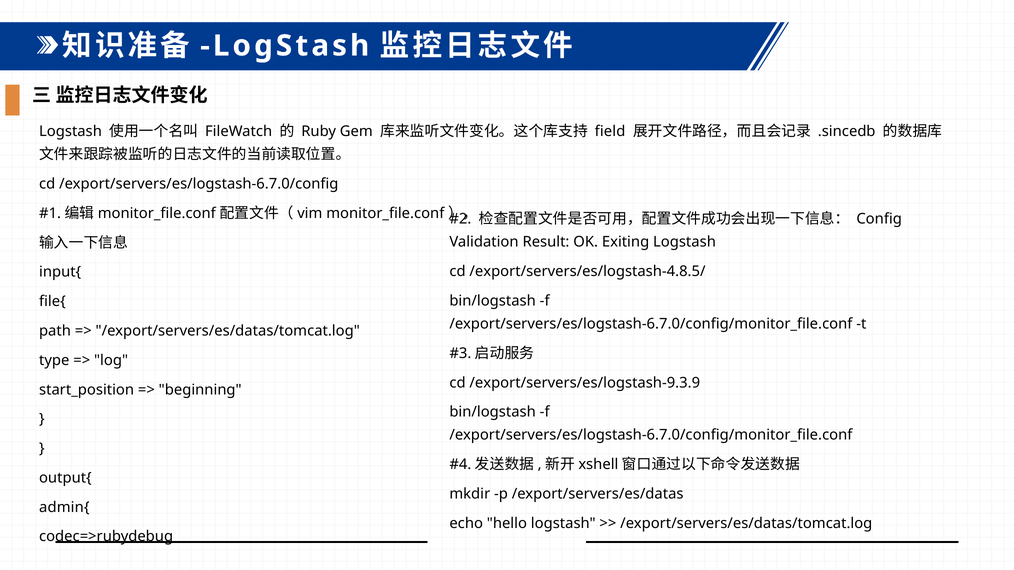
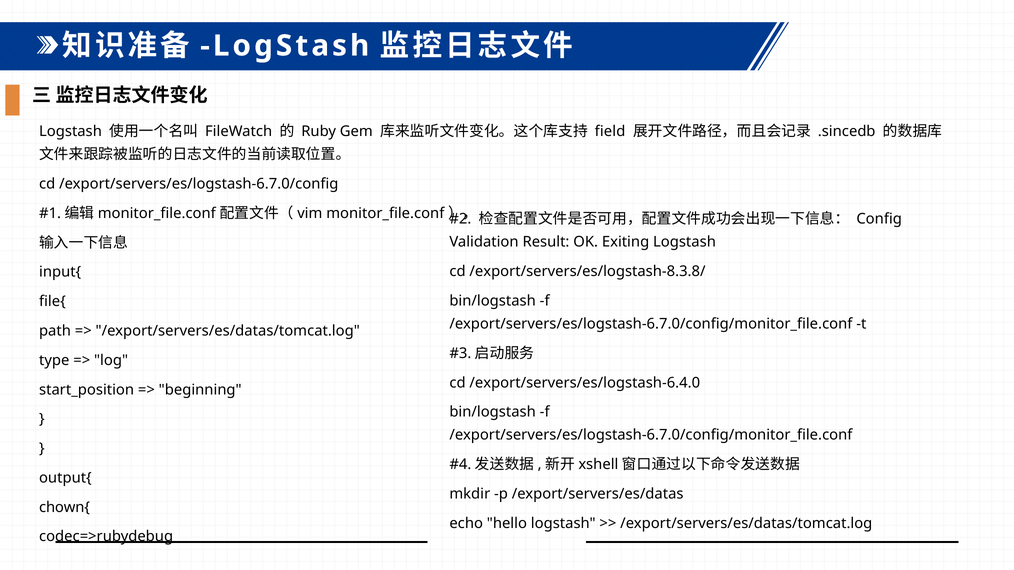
/export/servers/es/logstash-4.8.5/: /export/servers/es/logstash-4.8.5/ -> /export/servers/es/logstash-8.3.8/ (587, 272)
/export/servers/es/logstash-9.3.9: /export/servers/es/logstash-9.3.9 -> /export/servers/es/logstash-6.4.0 (585, 383)
admin{: admin{ -> chown{ (64, 507)
